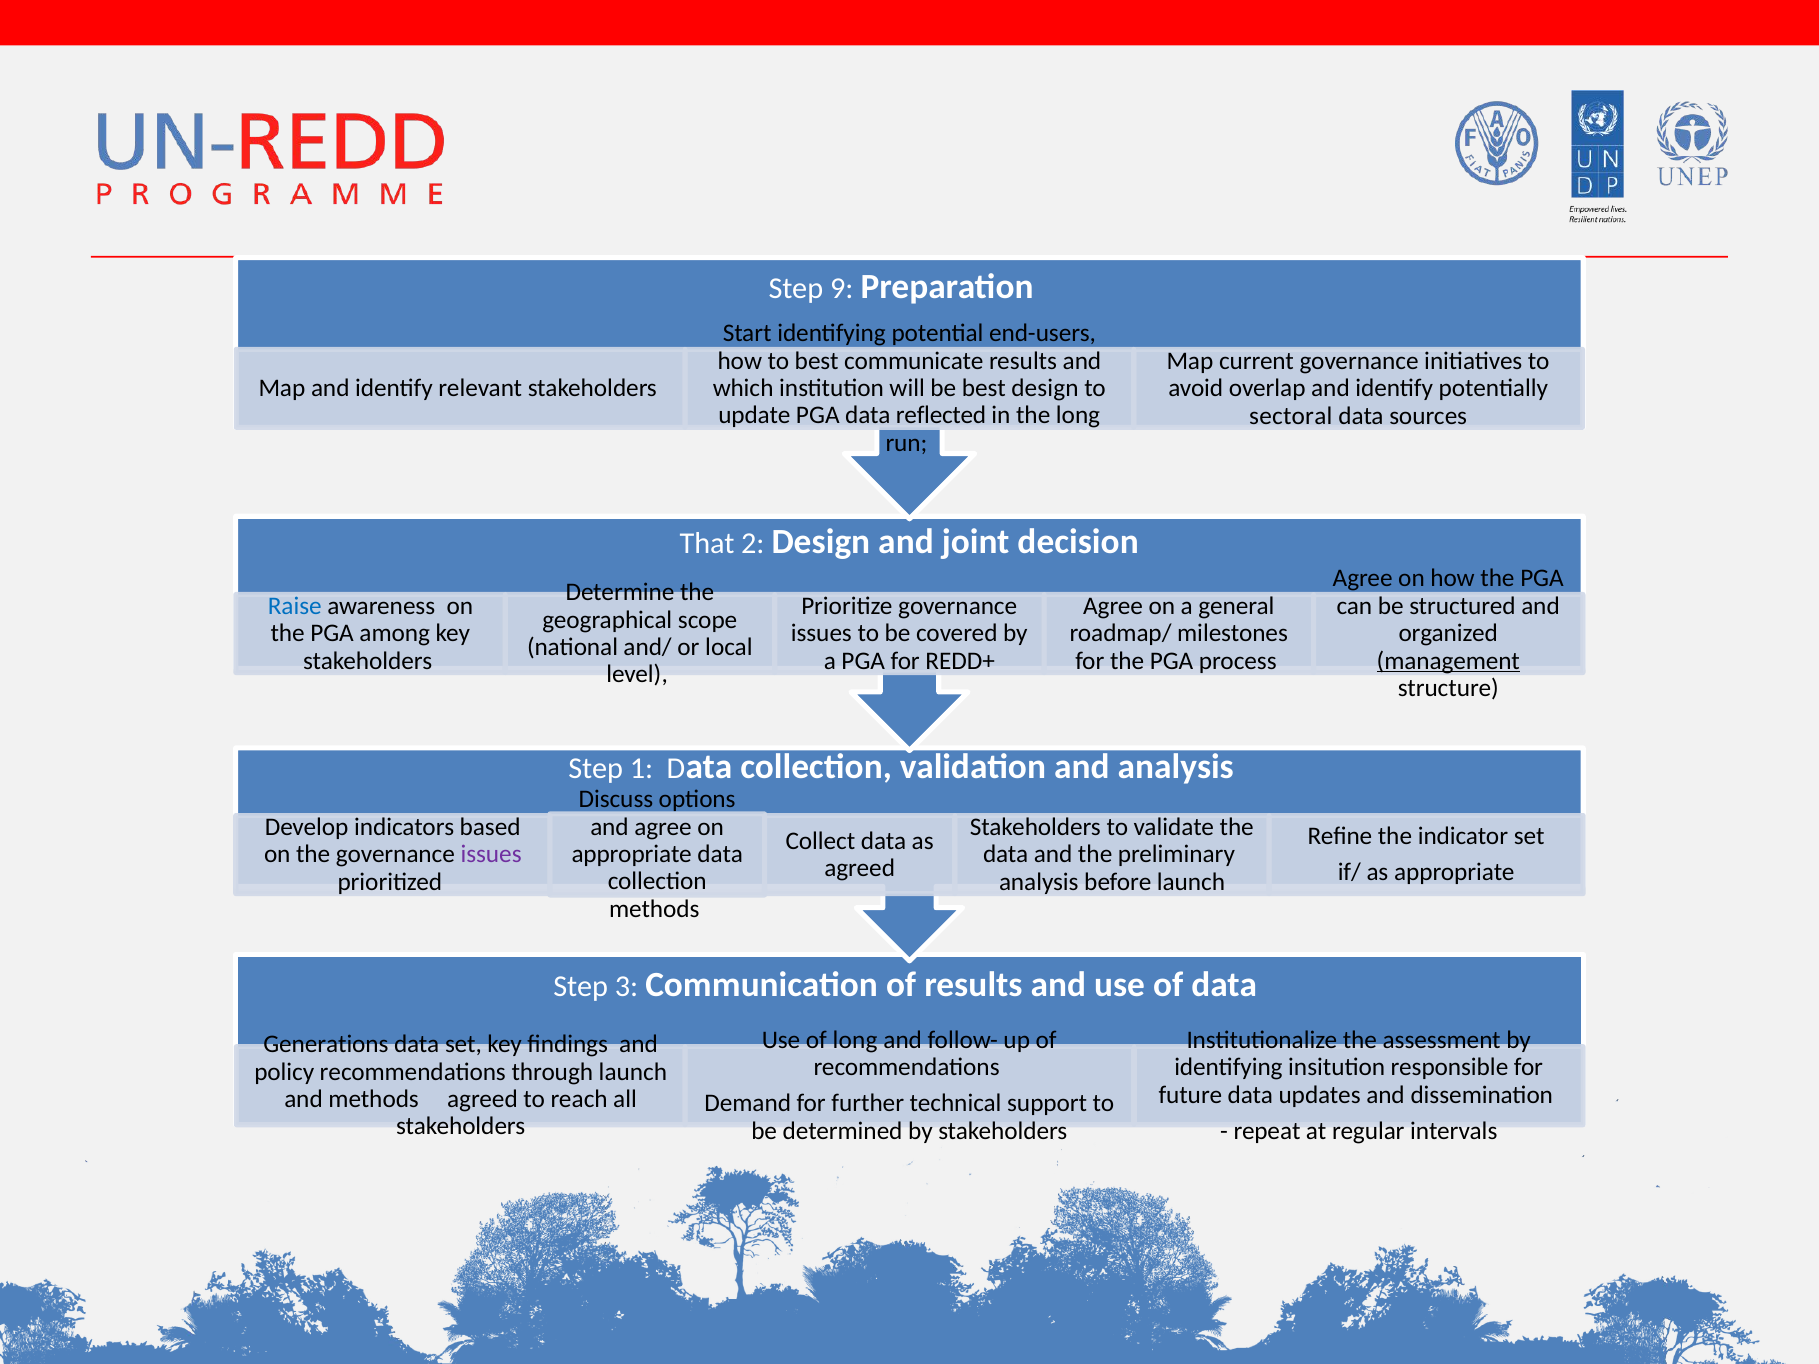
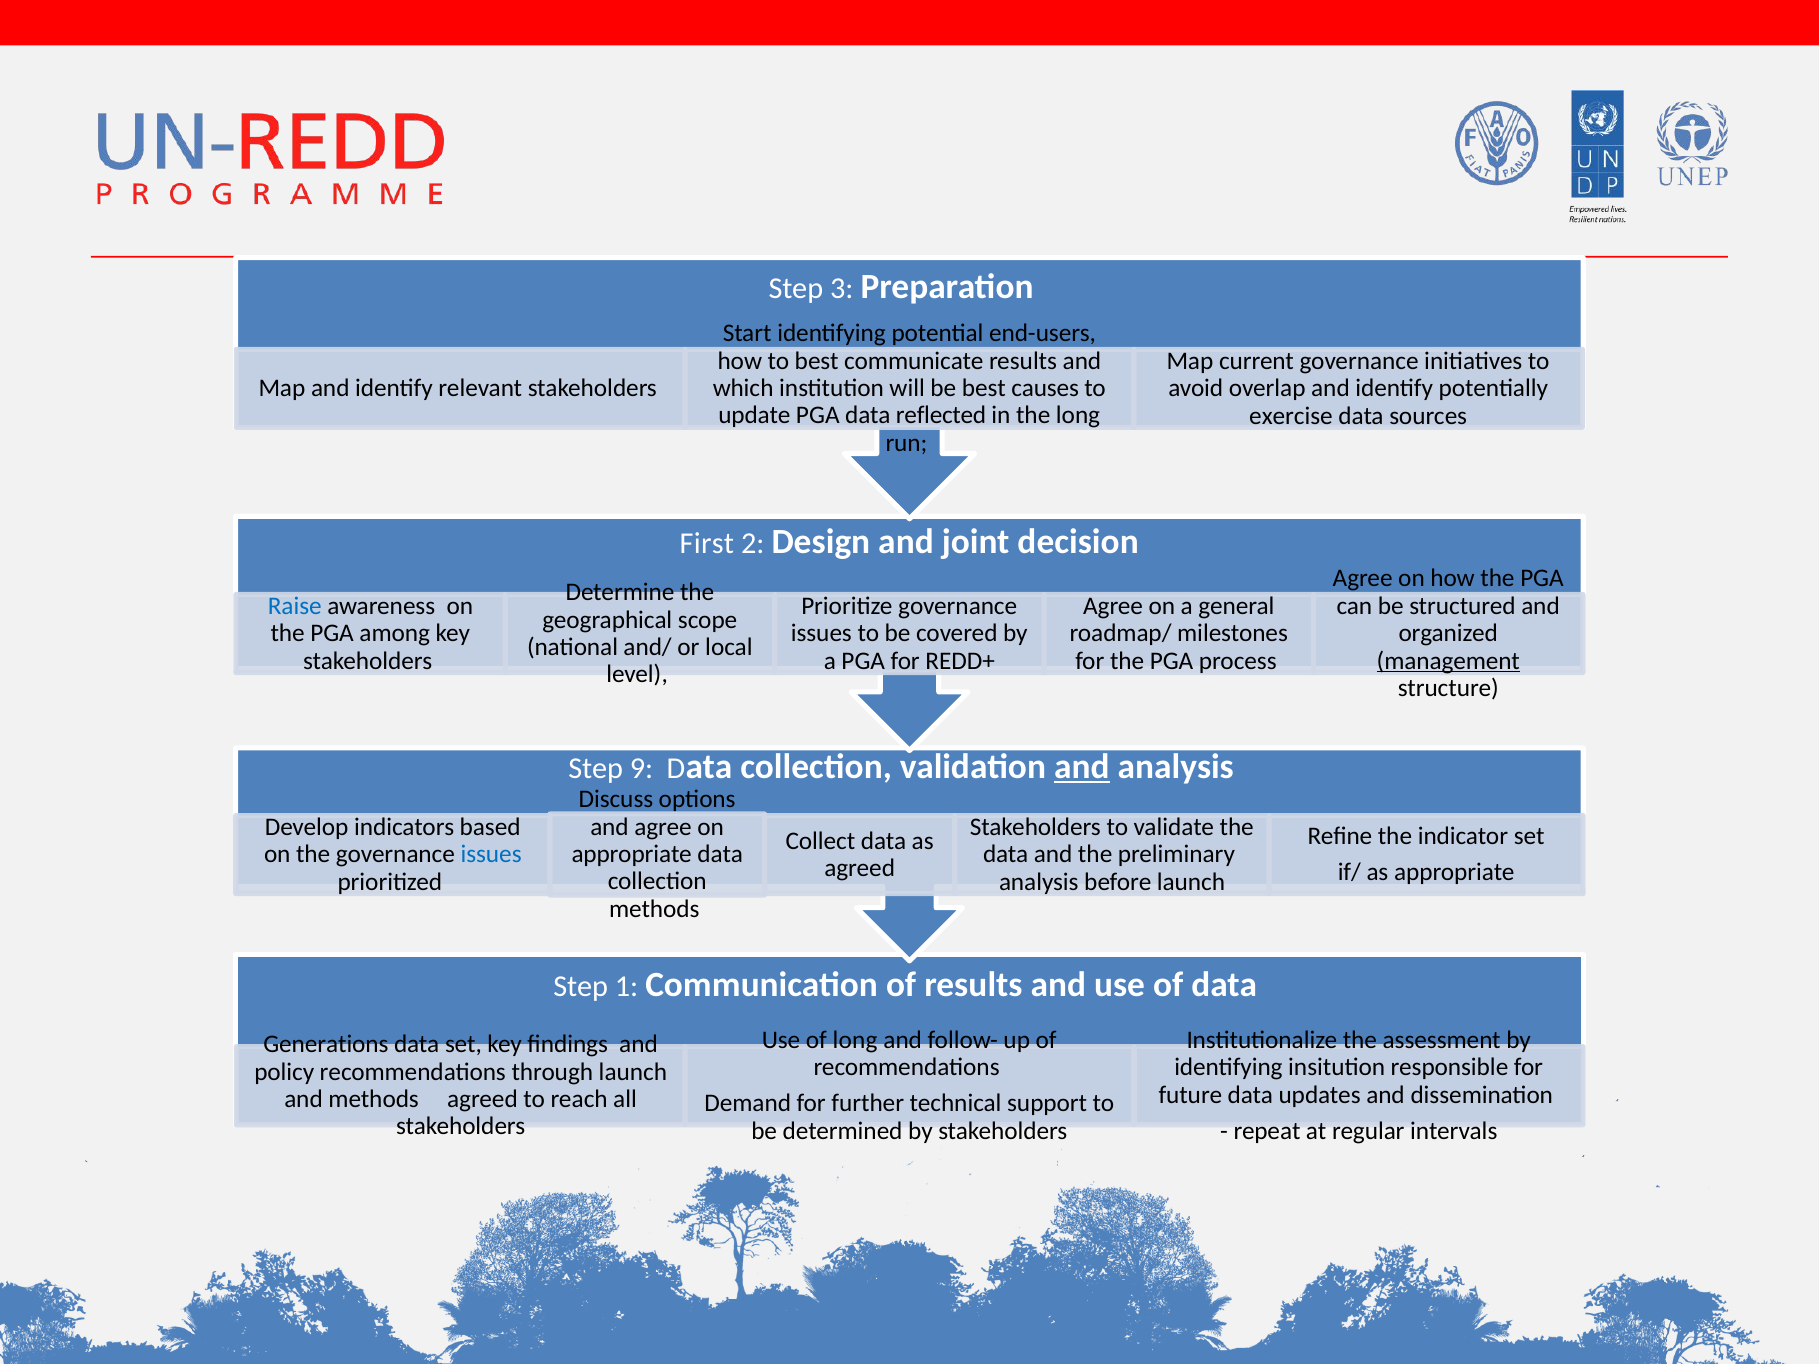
9: 9 -> 3 (842, 289)
best design: design -> causes (1045, 388)
sectoral: sectoral -> exercise (1291, 416)
That: That -> First (707, 544)
1: 1 -> 9 (641, 768)
and underline: none -> present (1082, 767)
issues colour: purple -> blue (491, 855)
3: 3 -> 1 (627, 987)
